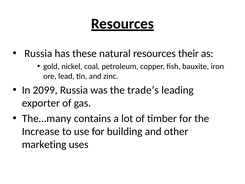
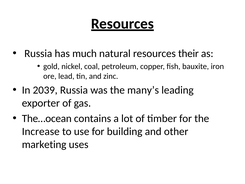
these: these -> much (85, 53)
2099: 2099 -> 2039 (45, 90)
trade’s: trade’s -> many’s (143, 90)
The…many: The…many -> The…ocean (47, 118)
